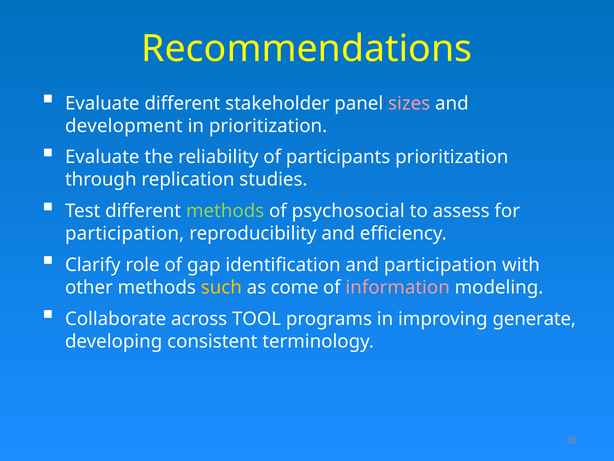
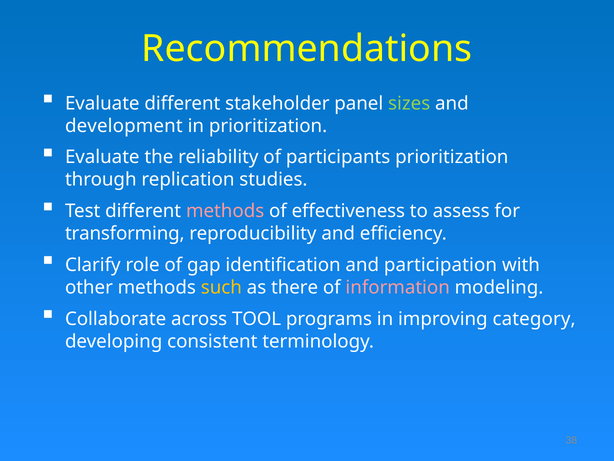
sizes colour: pink -> light green (409, 103)
methods colour: light green -> pink (225, 211)
psychosocial: psychosocial -> effectiveness (348, 211)
participation: participation -> transforming (125, 233)
come: come -> there (295, 287)
generate: generate -> category (534, 319)
